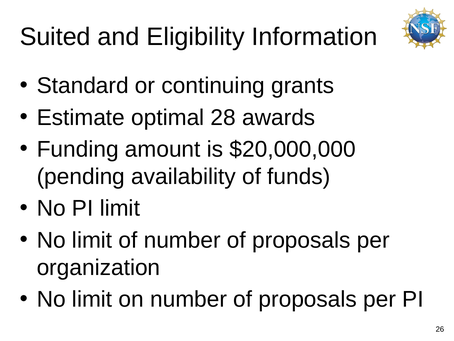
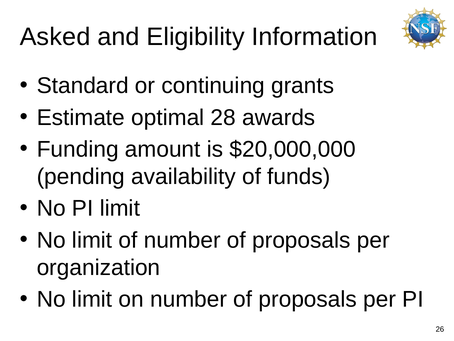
Suited: Suited -> Asked (55, 37)
